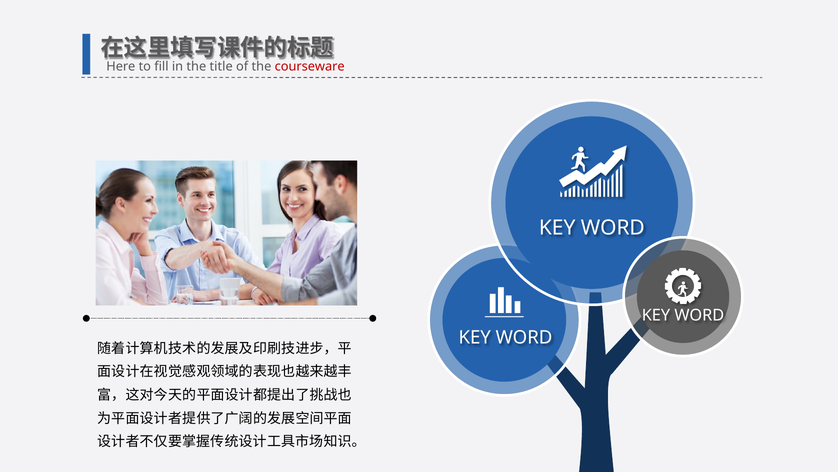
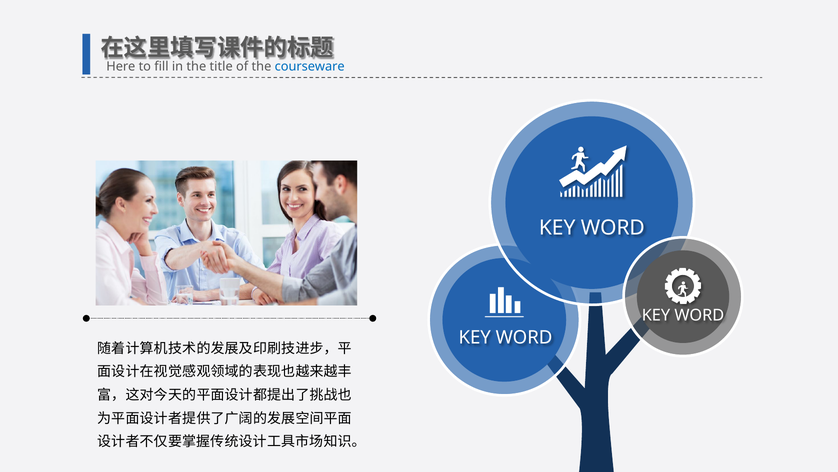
courseware colour: red -> blue (310, 66)
